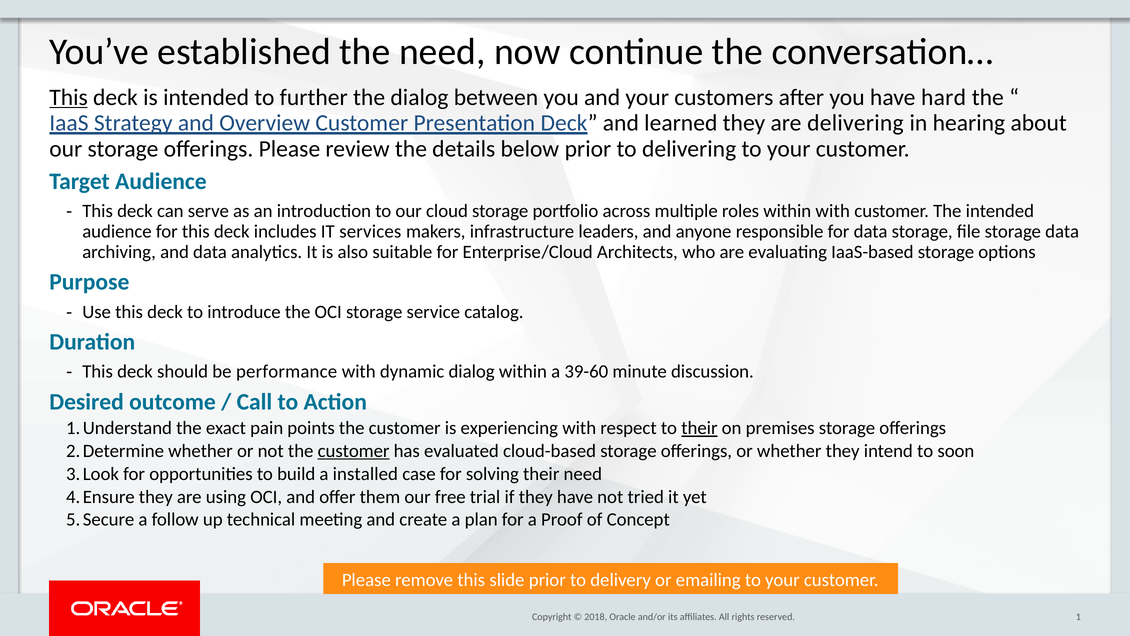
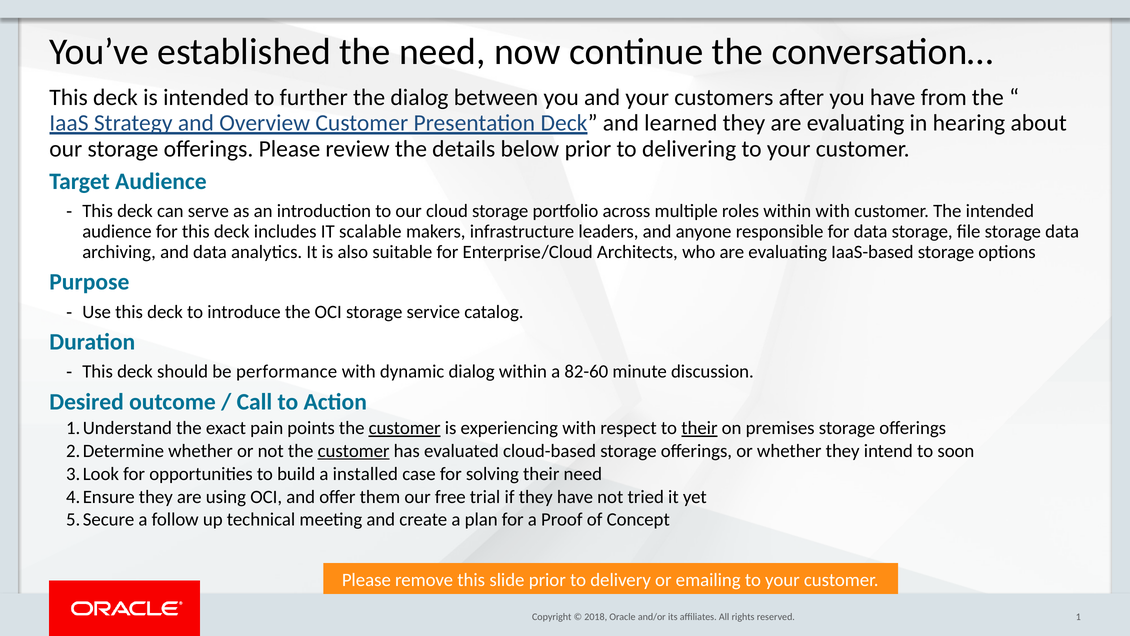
This underline: present -> none (69, 97)
hard: hard -> from (944, 97)
they are delivering: delivering -> evaluating (856, 123)
services: services -> scalable (370, 232)
39-60: 39-60 -> 82-60 (586, 372)
customer underline: none -> present (405, 428)
